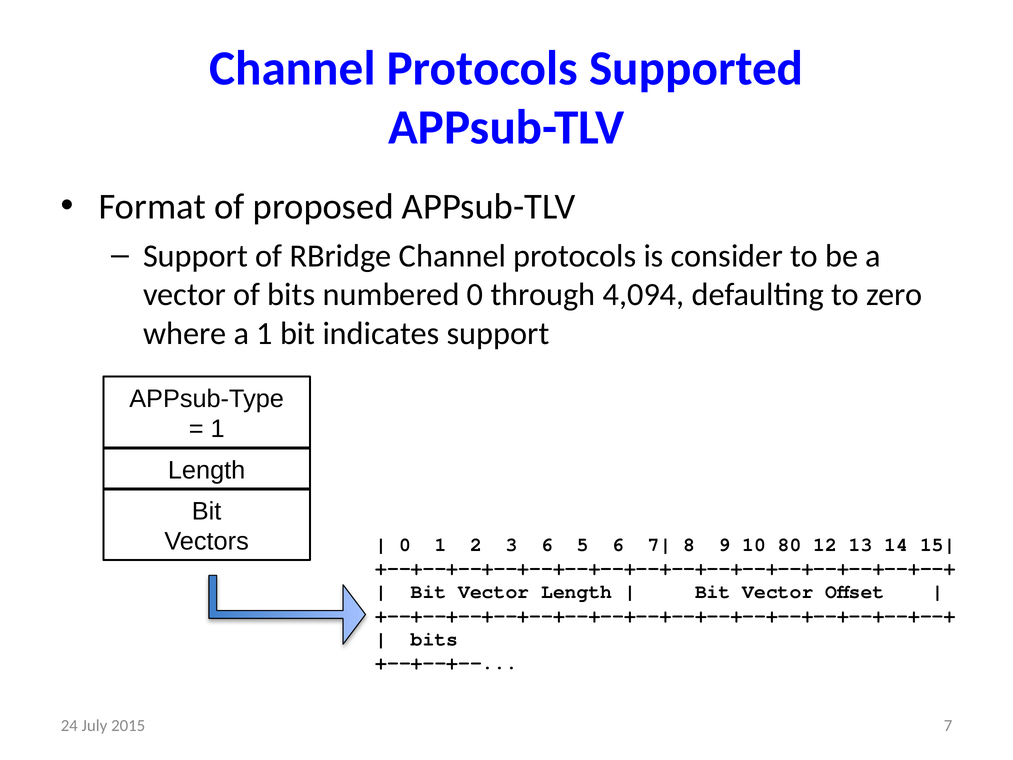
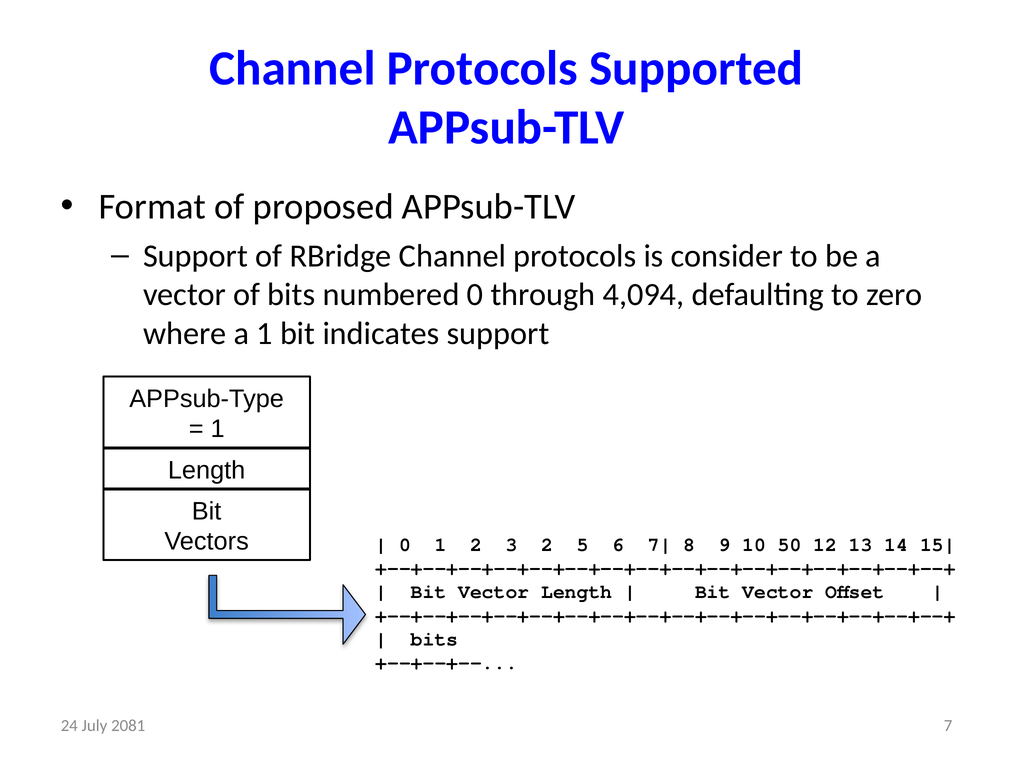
3 6: 6 -> 2 (547, 544)
80: 80 -> 50 (790, 544)
2015: 2015 -> 2081 (128, 726)
